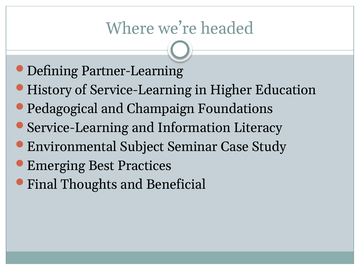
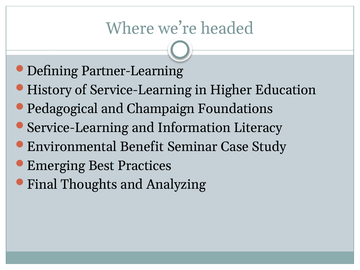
Subject: Subject -> Benefit (142, 147)
Beneficial: Beneficial -> Analyzing (176, 184)
